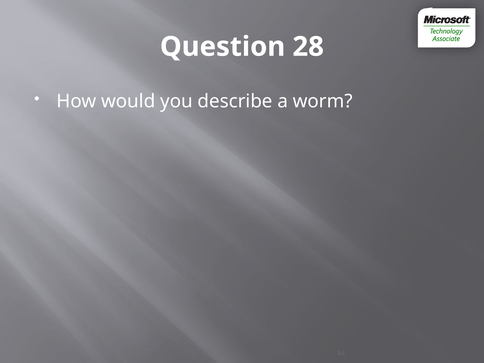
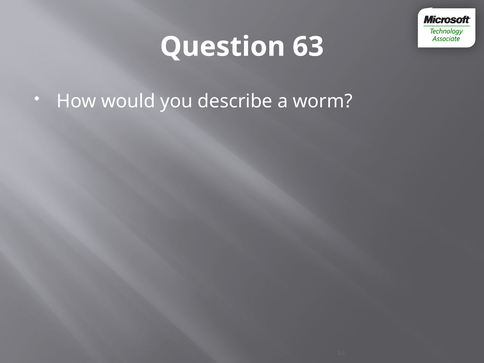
28: 28 -> 63 (308, 47)
